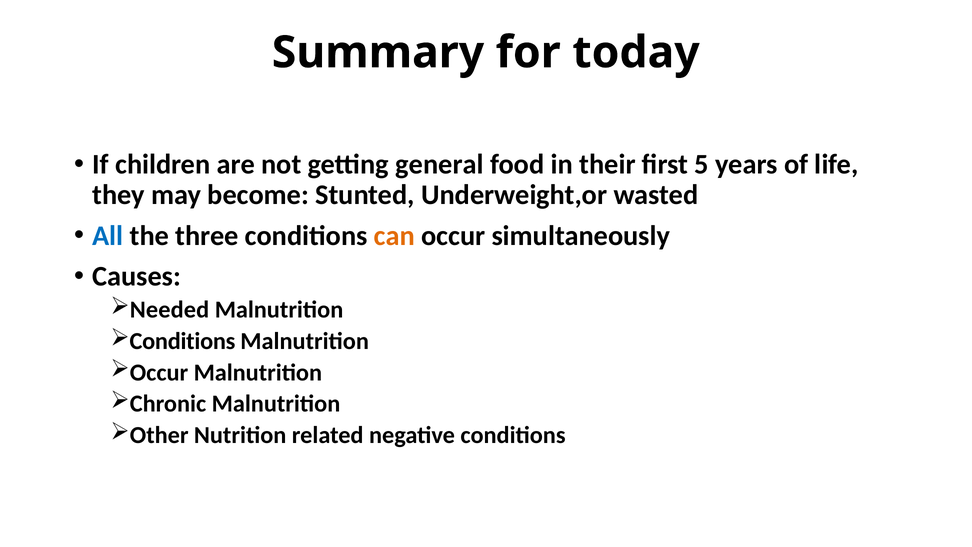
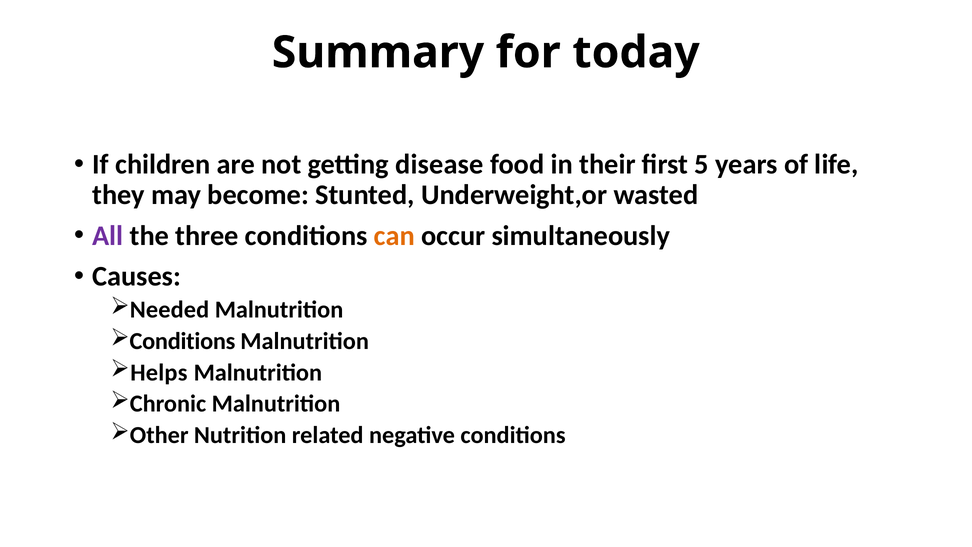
general: general -> disease (439, 164)
All colour: blue -> purple (108, 236)
Occur: Occur -> Helps (159, 372)
